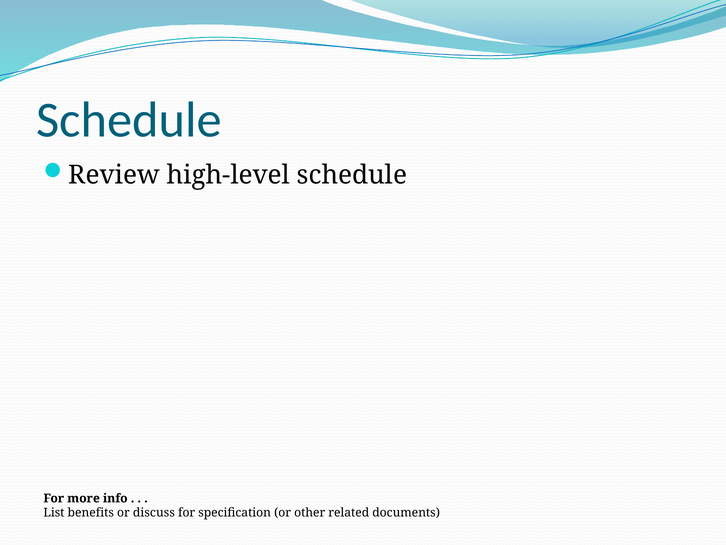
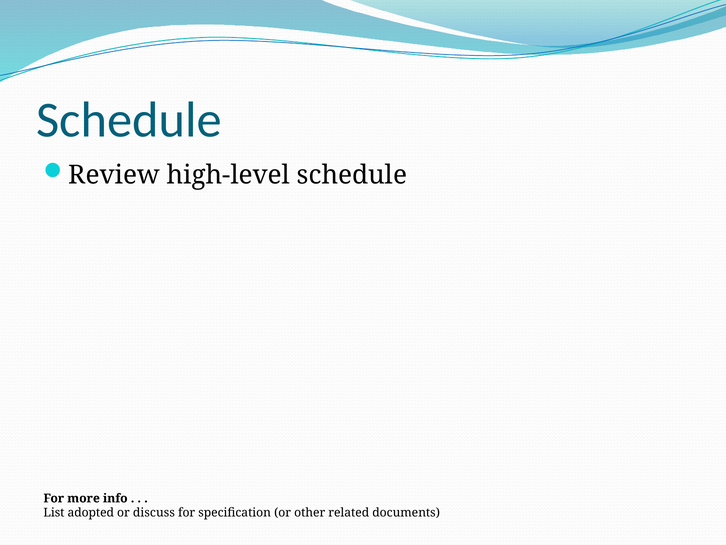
benefits: benefits -> adopted (91, 512)
